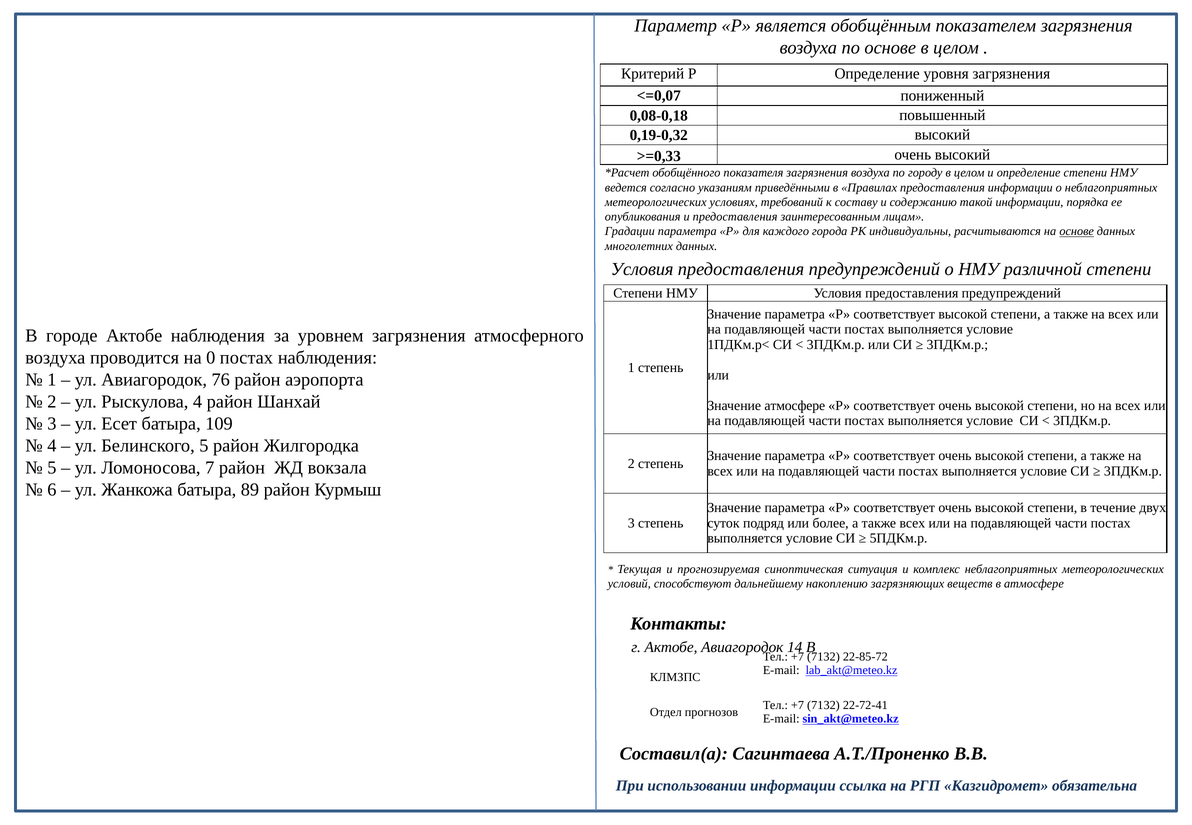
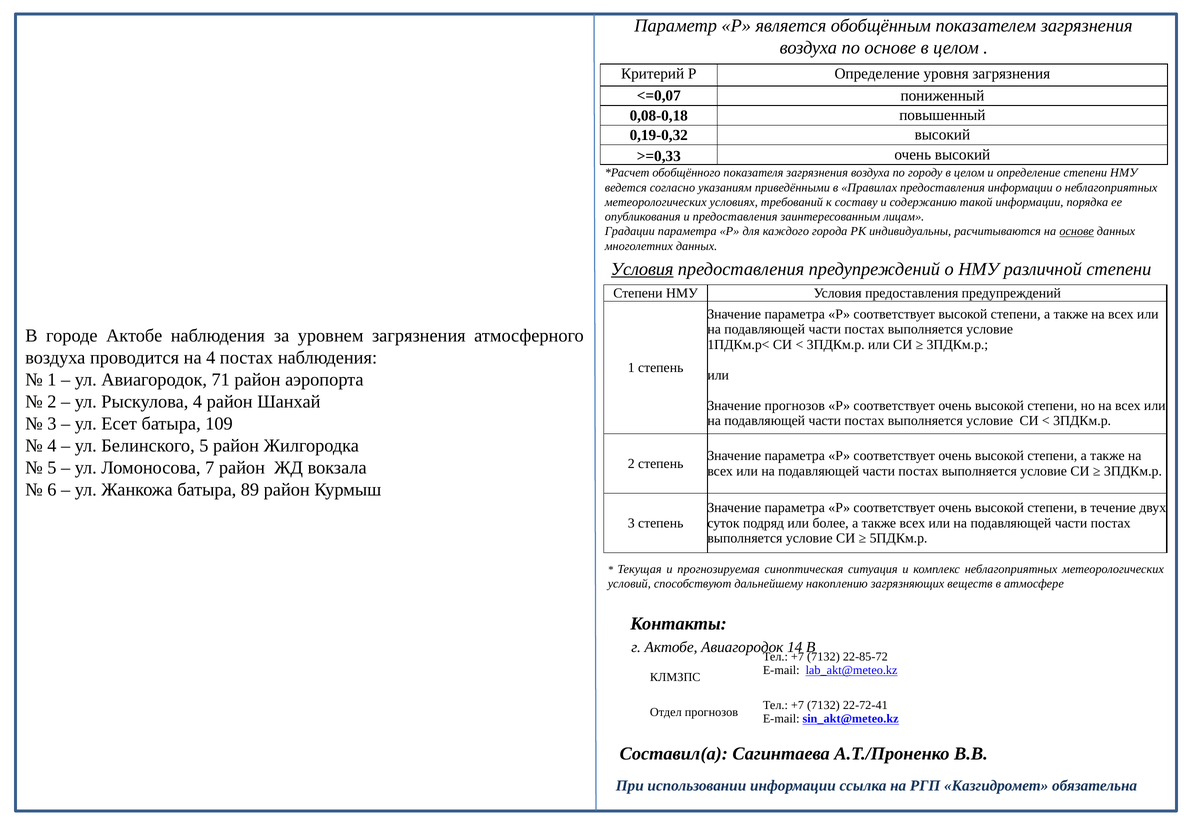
Условия underline: none -> present (642, 269)
на 0: 0 -> 4 (211, 358)
76: 76 -> 71 (221, 380)
Значение атмосфере: атмосфере -> прогнозов (795, 406)
